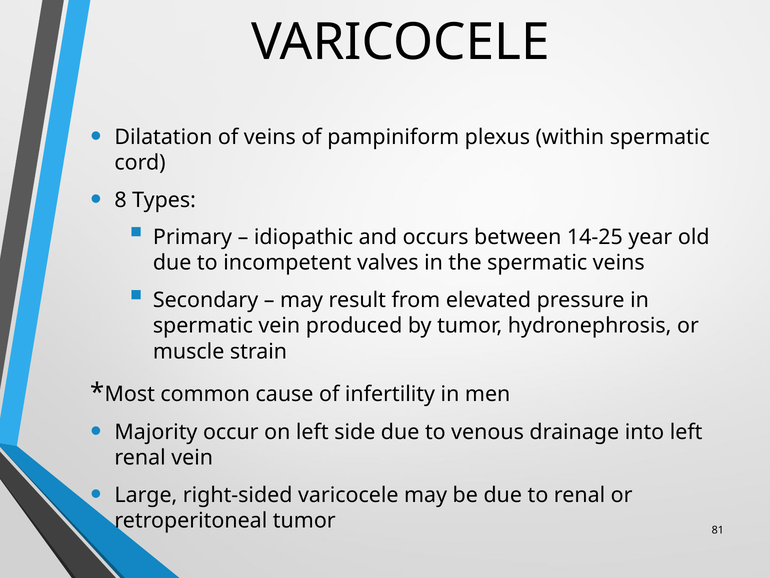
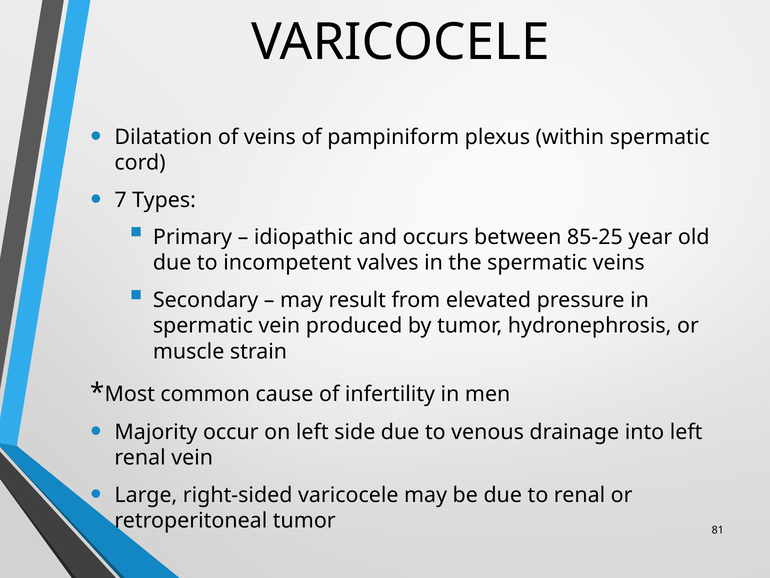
8: 8 -> 7 (121, 200)
14-25: 14-25 -> 85-25 (595, 237)
